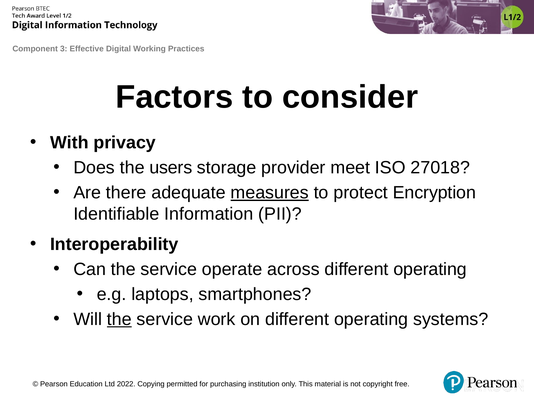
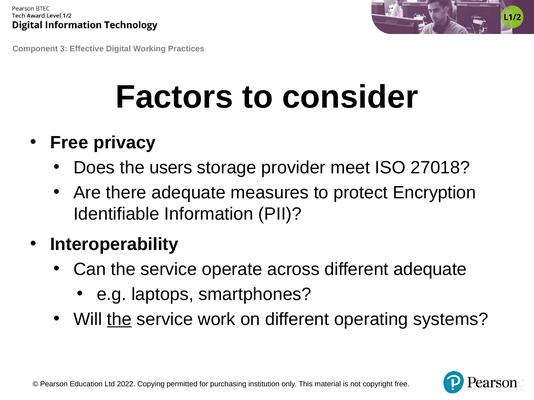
With: With -> Free (69, 143)
measures underline: present -> none (270, 193)
across different operating: operating -> adequate (430, 270)
